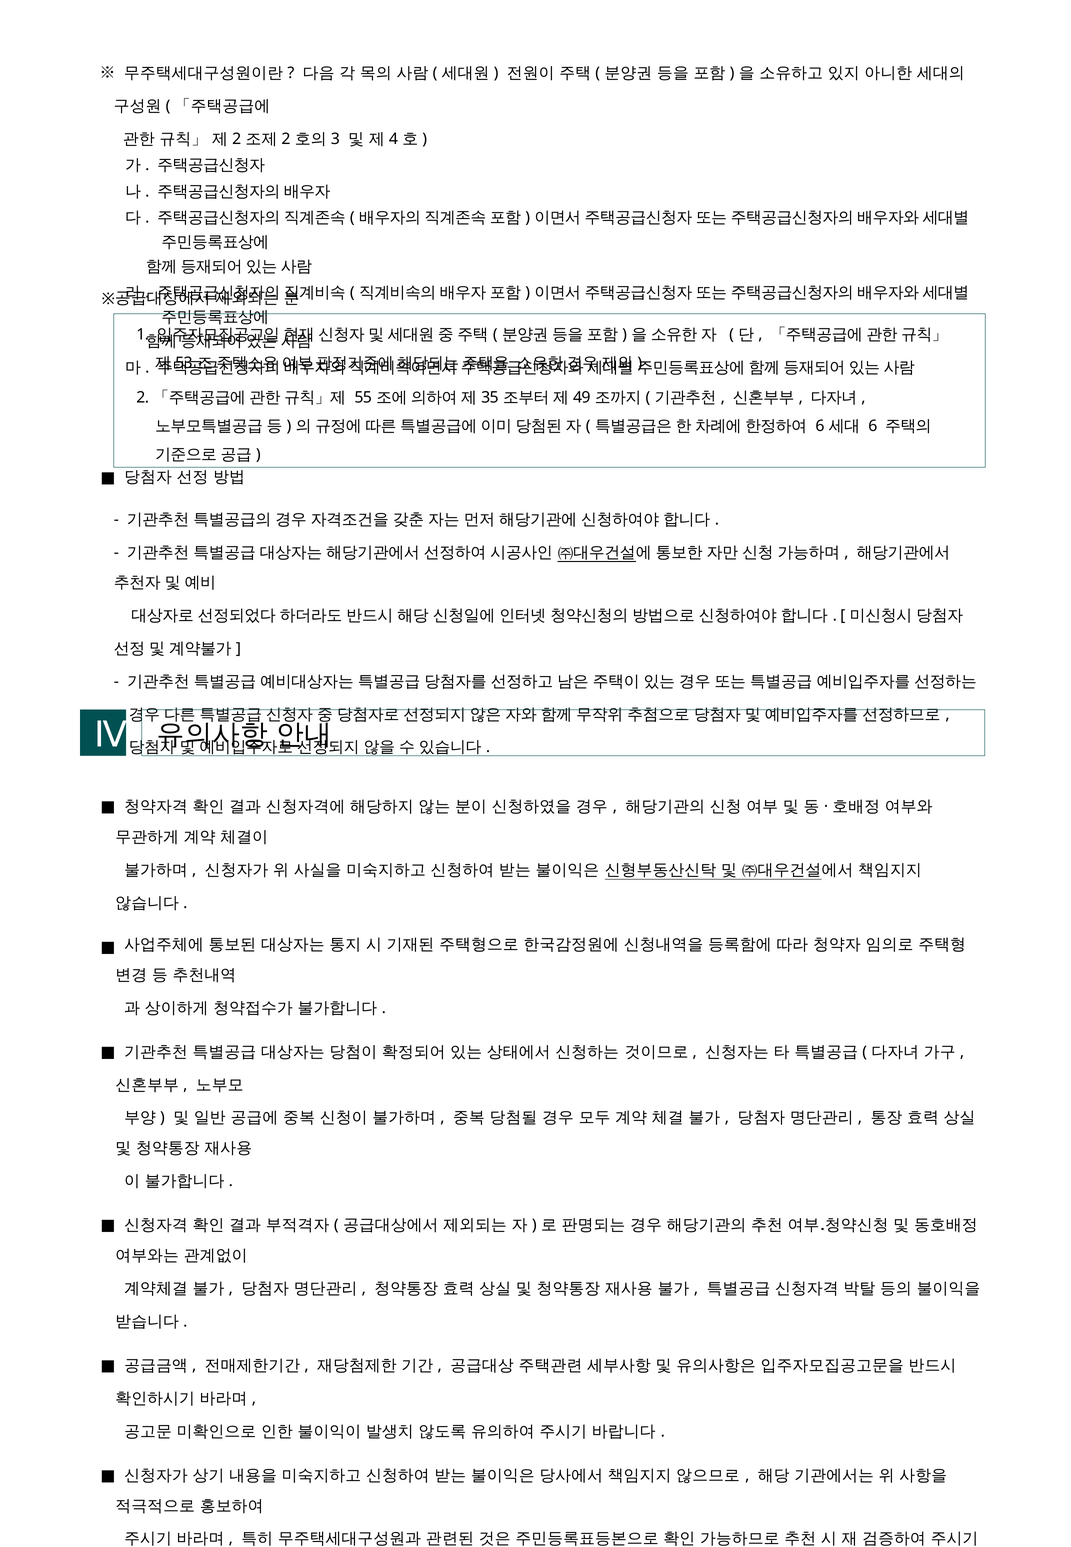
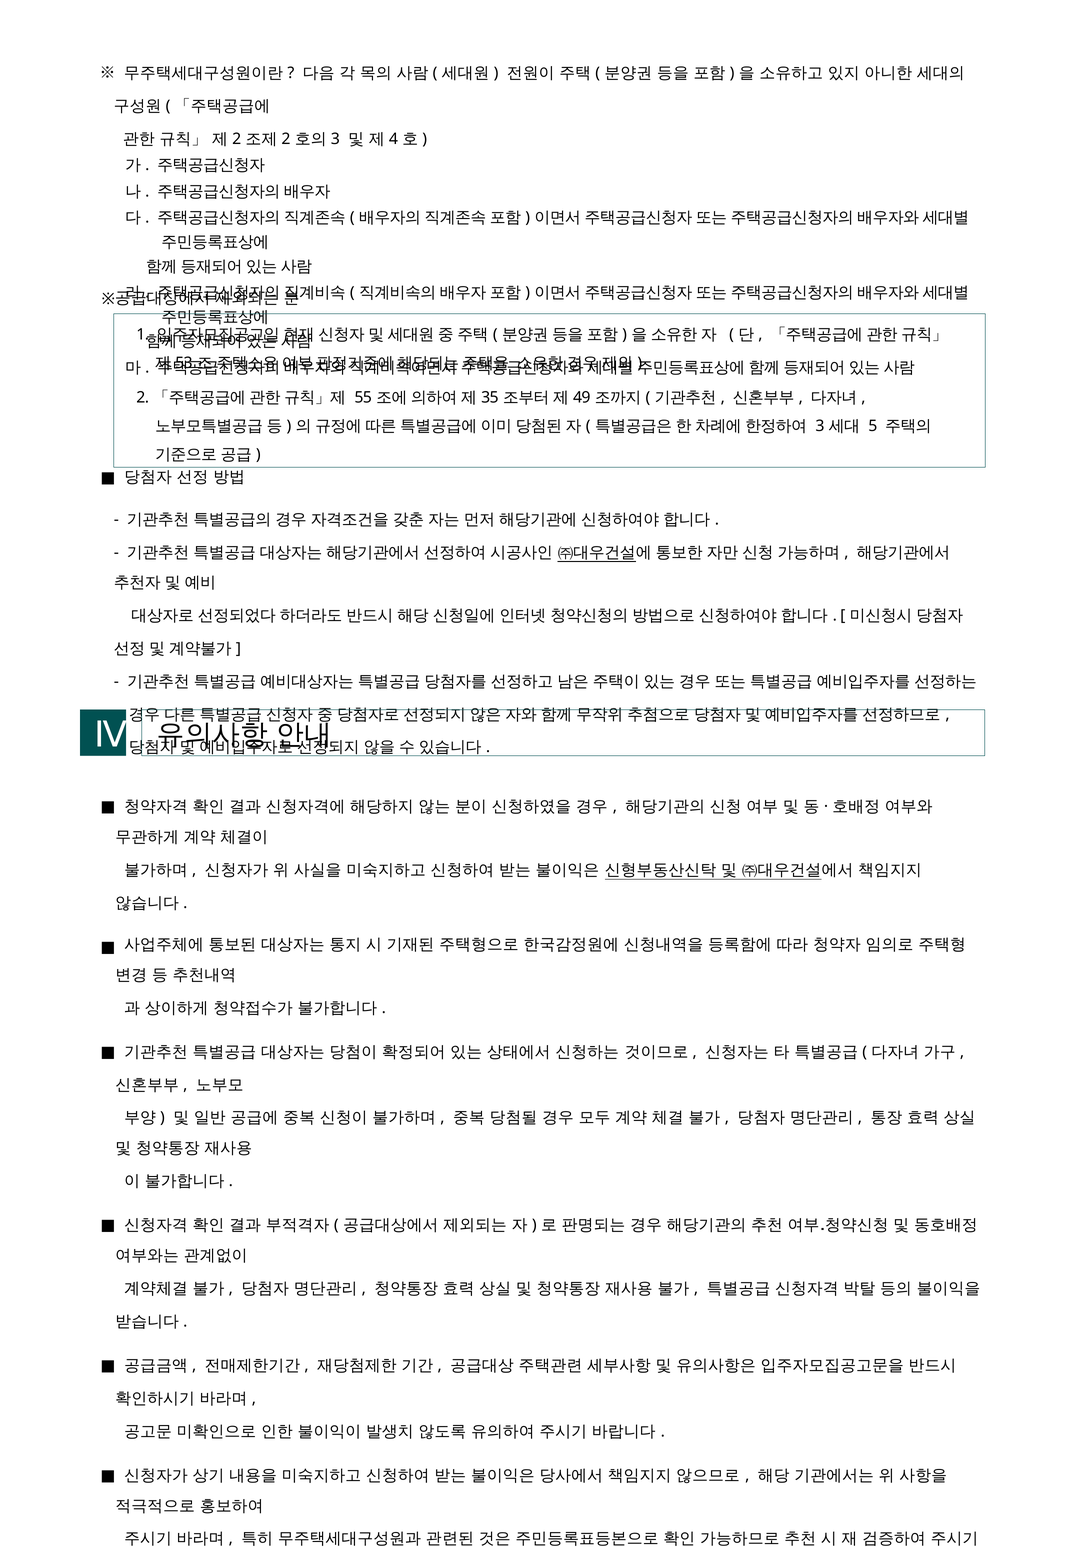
6: 6 -> 3 (820, 426)
6: 6 -> 5 (873, 426)
